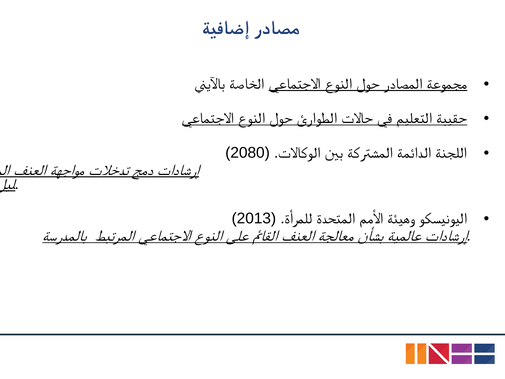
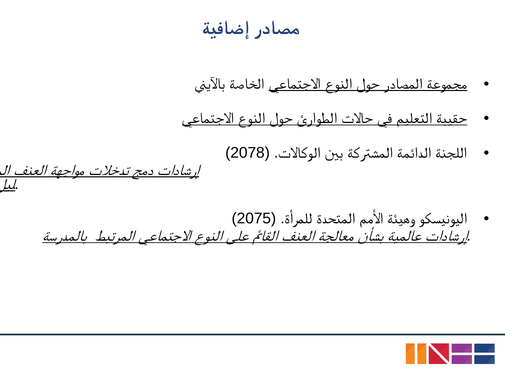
2080: 2080 -> 2078 (248, 153)
2013: 2013 -> 2075 (254, 218)
